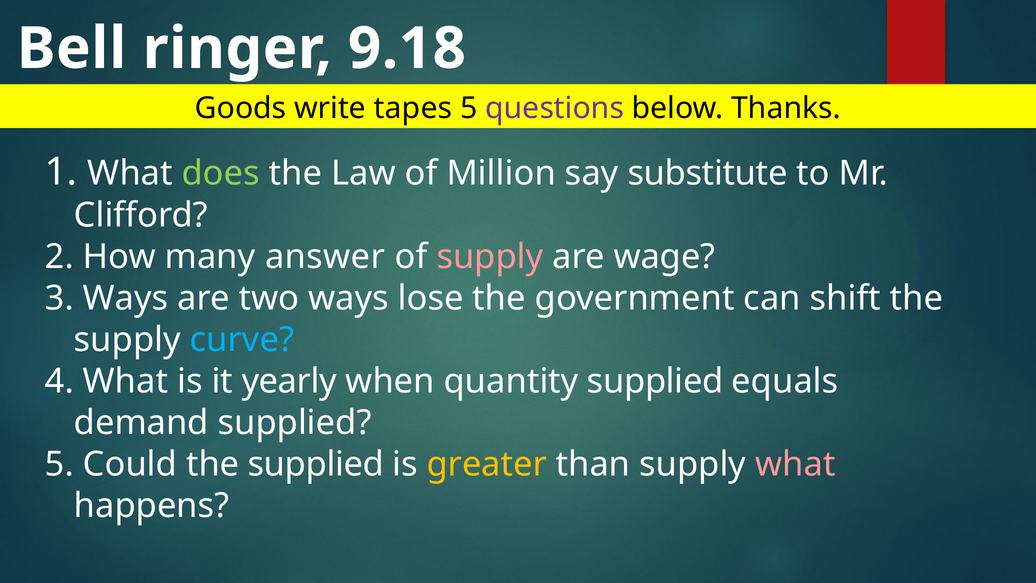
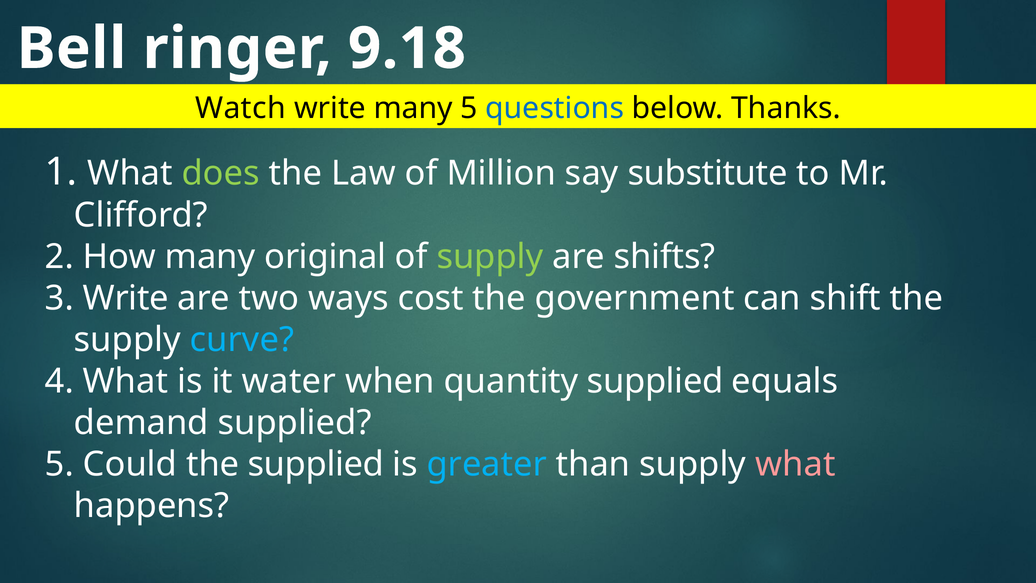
Goods: Goods -> Watch (240, 108)
write tapes: tapes -> many (413, 108)
questions colour: purple -> blue (555, 108)
answer: answer -> original (325, 257)
supply colour: pink -> light green (490, 257)
wage: wage -> shifts (665, 257)
Ways: Ways -> Write (126, 298)
lose: lose -> cost (431, 298)
yearly: yearly -> water (289, 381)
greater colour: yellow -> light blue (487, 464)
